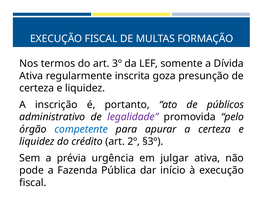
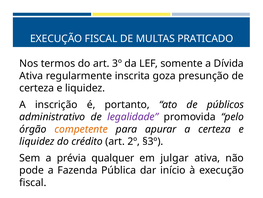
FORMAÇÃO: FORMAÇÃO -> PRATICADO (205, 39)
competente colour: blue -> orange (81, 129)
urgência: urgência -> qualquer (113, 157)
